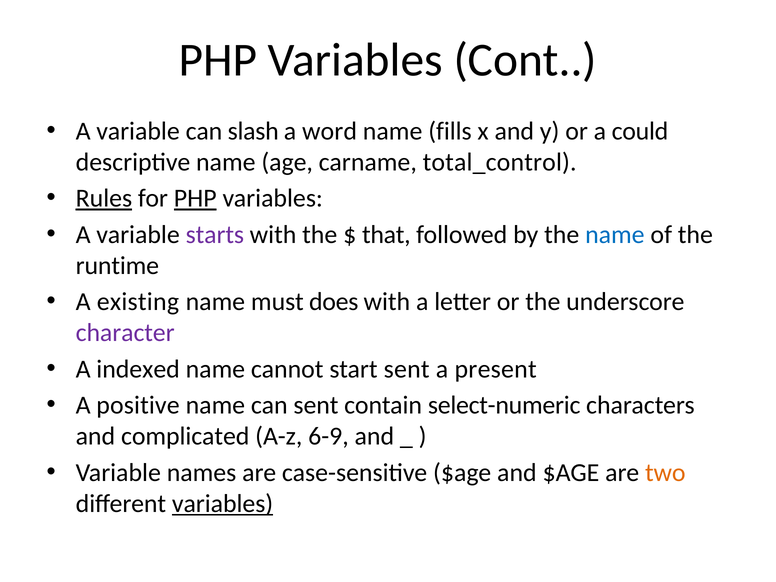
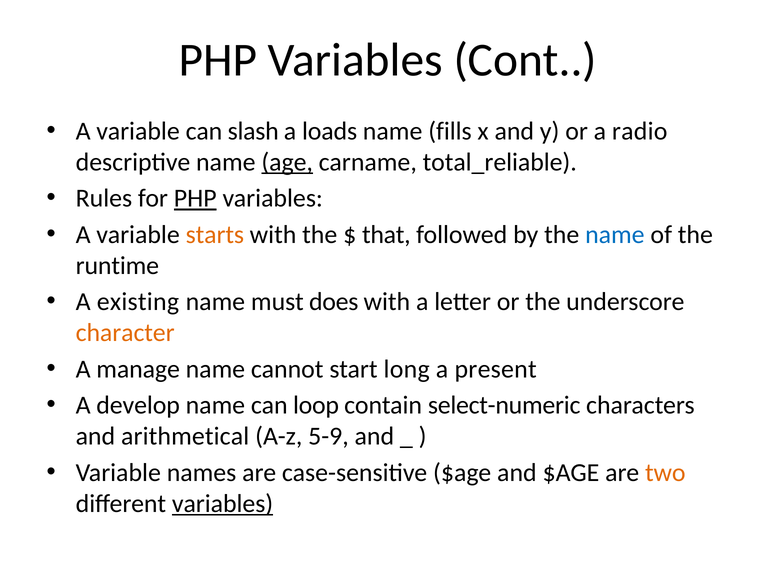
word: word -> loads (330, 131)
could: could -> radio (640, 131)
age underline: none -> present (287, 162)
total_control: total_control -> total_reliable (500, 162)
Rules underline: present -> none (104, 198)
starts colour: purple -> orange (215, 235)
character colour: purple -> orange (125, 333)
indexed: indexed -> manage (138, 369)
start sent: sent -> long (407, 369)
positive: positive -> develop (138, 405)
can sent: sent -> loop (316, 405)
complicated: complicated -> arithmetical (185, 436)
6-9: 6-9 -> 5-9 (328, 436)
